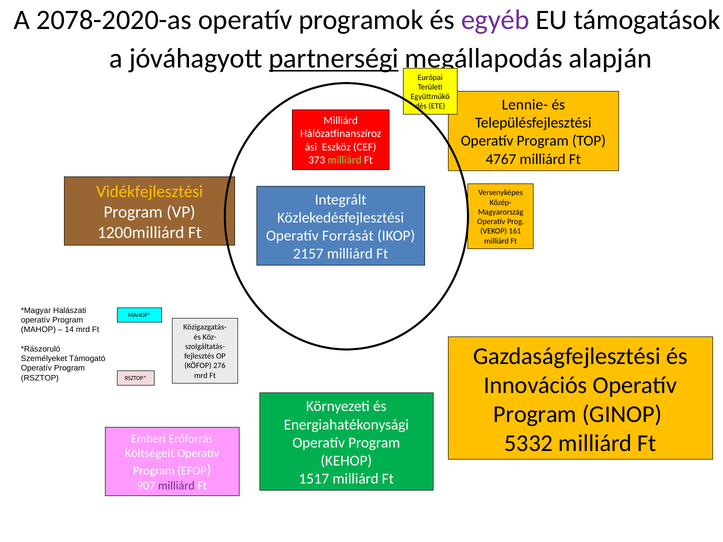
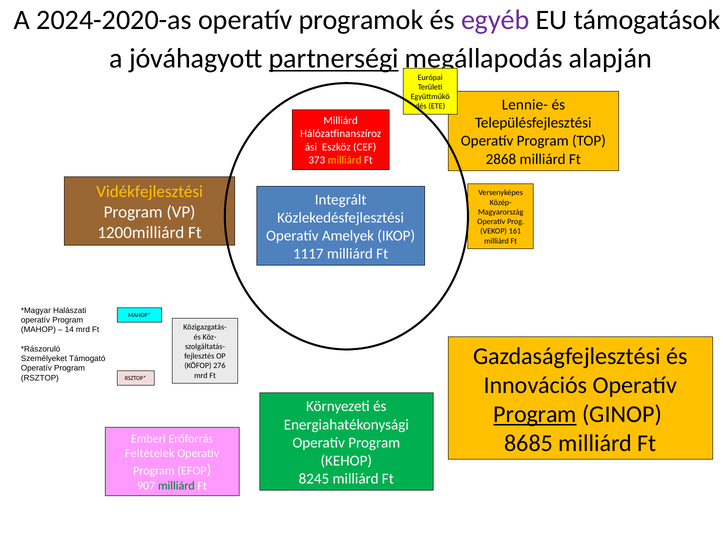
2078-2020-as: 2078-2020-as -> 2024-2020-as (114, 20)
4767: 4767 -> 2868 (501, 159)
milliárd colour: light green -> yellow (345, 160)
Forrását: Forrását -> Amelyek (348, 236)
2157: 2157 -> 1117 (308, 254)
Program underline: none -> present (535, 414)
5332: 5332 -> 8685 (529, 443)
Költségeit: Költségeit -> Feltételek (150, 454)
1517: 1517 -> 8245 (314, 479)
milliárd colour: purple -> green (176, 486)
